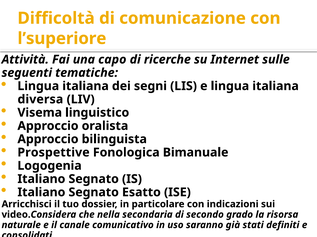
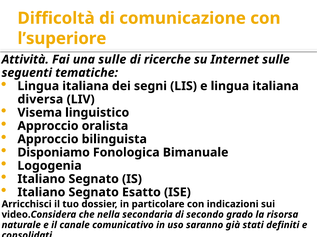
una capo: capo -> sulle (112, 60)
Prospettive: Prospettive -> Disponiamo (54, 153)
